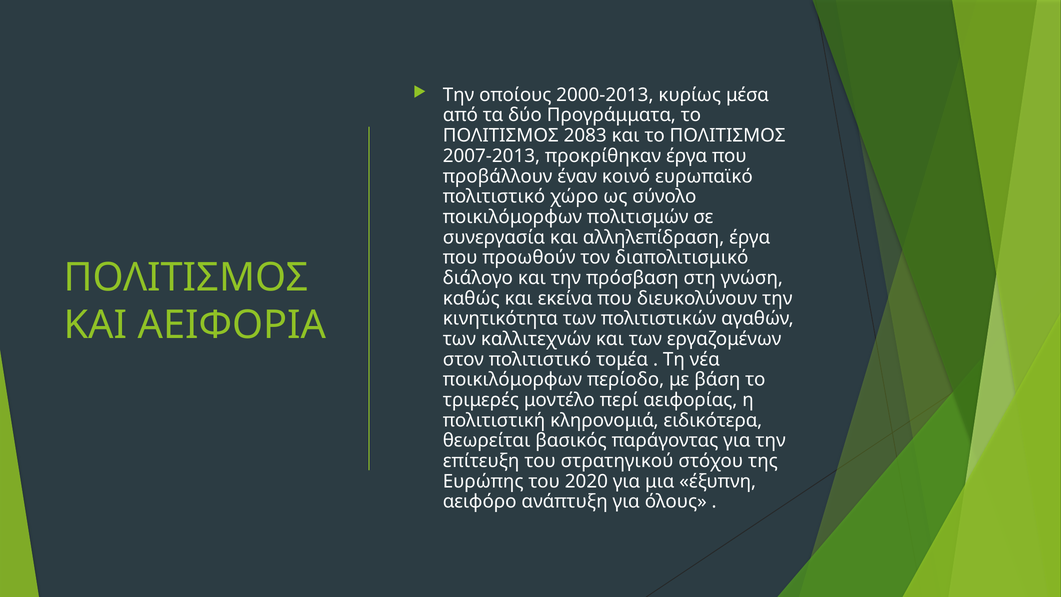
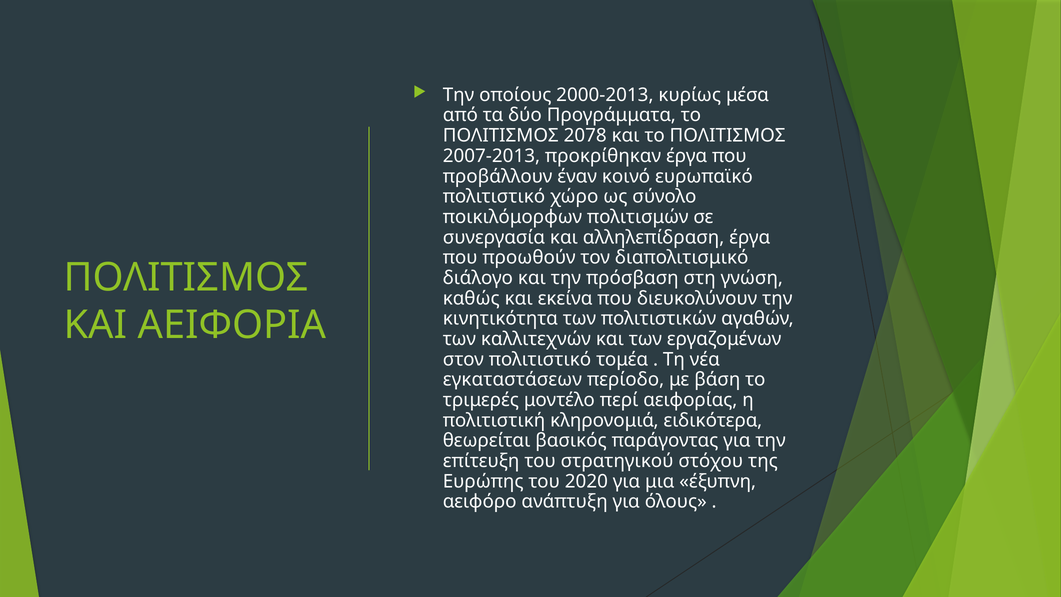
2083: 2083 -> 2078 (585, 136)
ποικιλόμορφων: ποικιλόμορφων -> εγκαταστάσεων (512, 380)
